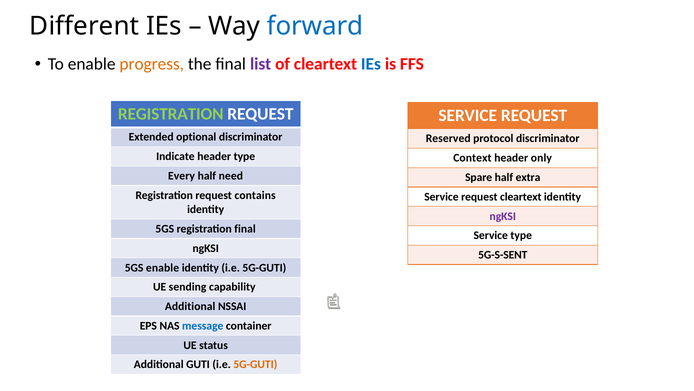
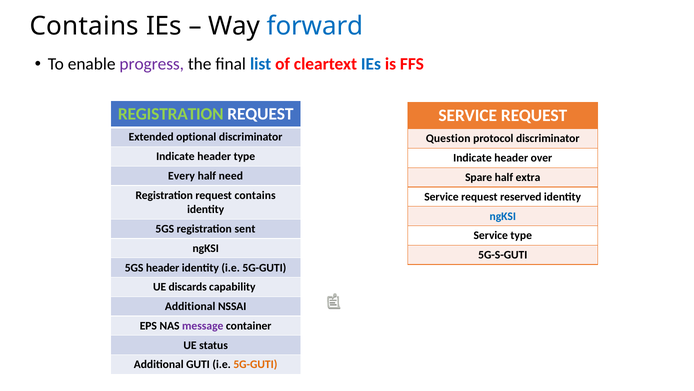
Different: Different -> Contains (84, 26)
progress colour: orange -> purple (152, 64)
list colour: purple -> blue (261, 64)
Reserved: Reserved -> Question (448, 138)
Context: Context -> Indicate (472, 158)
only: only -> over (541, 158)
request cleartext: cleartext -> reserved (521, 196)
ngKSI colour: purple -> blue (503, 216)
registration final: final -> sent (245, 229)
5G-S-SENT: 5G-S-SENT -> 5G-S-GUTI (503, 255)
5GS enable: enable -> header (163, 267)
sending: sending -> discards (188, 287)
message colour: blue -> purple (203, 325)
